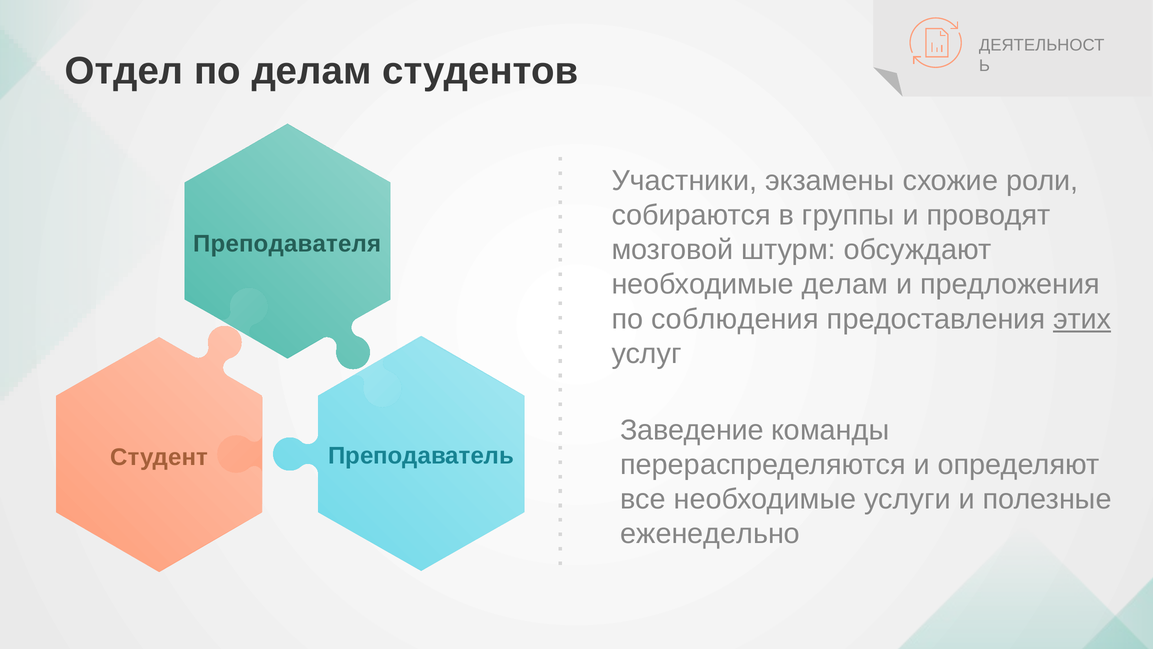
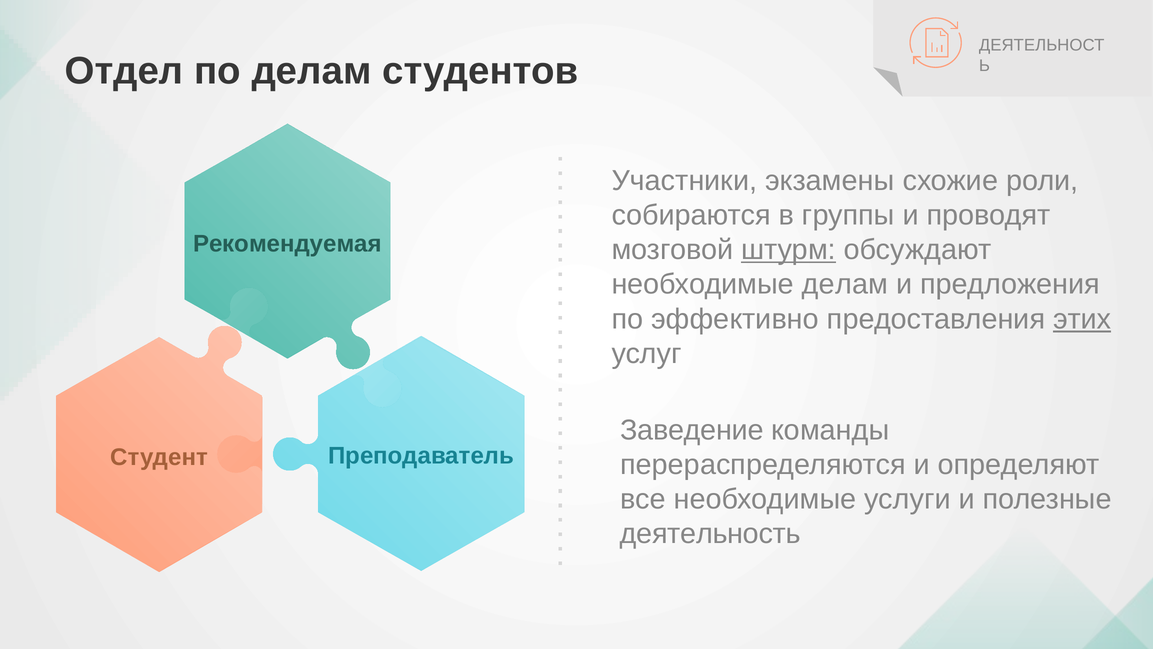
Преподавателя: Преподавателя -> Рекомендуемая (287, 243)
штурм underline: none -> present (789, 250)
соблюдения: соблюдения -> эффективно (735, 319)
еженедельно: еженедельно -> деятельность (710, 533)
